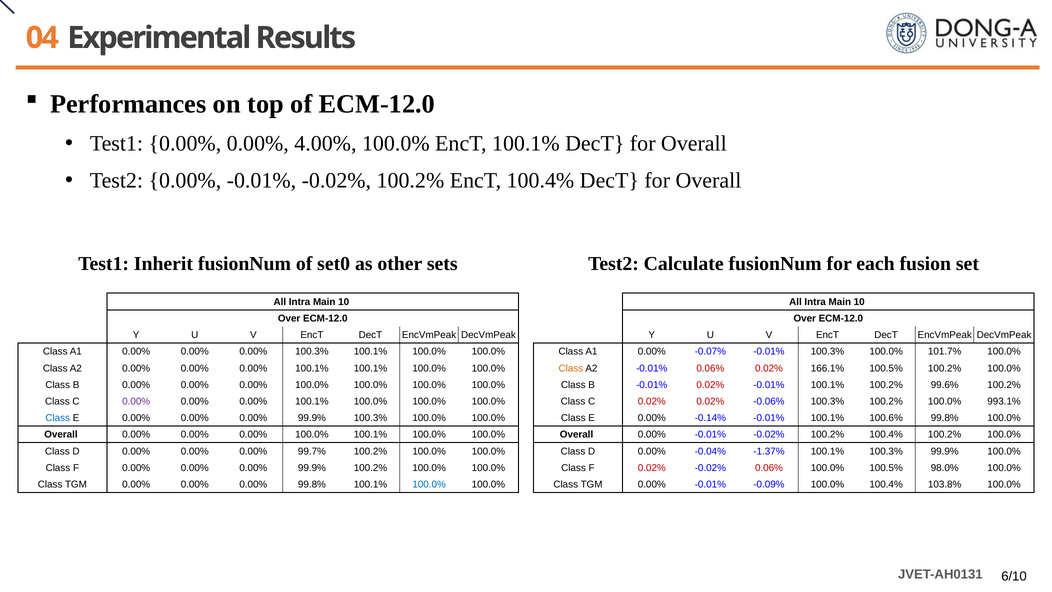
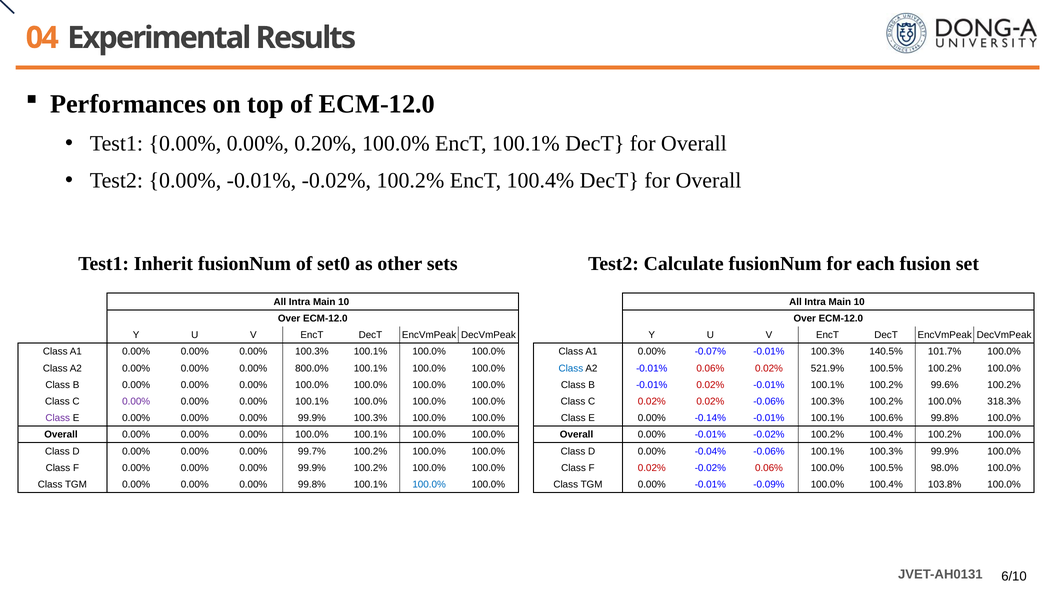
4.00%: 4.00% -> 0.20% (325, 144)
-0.01% 100.3% 100.0%: 100.0% -> 140.5% (886, 352)
100.1%: 100.1% -> 800.0% (312, 368)
Class colour: orange -> blue (571, 368)
166.1%: 166.1% -> 521.9% (828, 368)
993.1%: 993.1% -> 318.3% (1004, 401)
Class colour: blue -> purple (58, 418)
-0.04% -1.37%: -1.37% -> -0.06% (769, 451)
